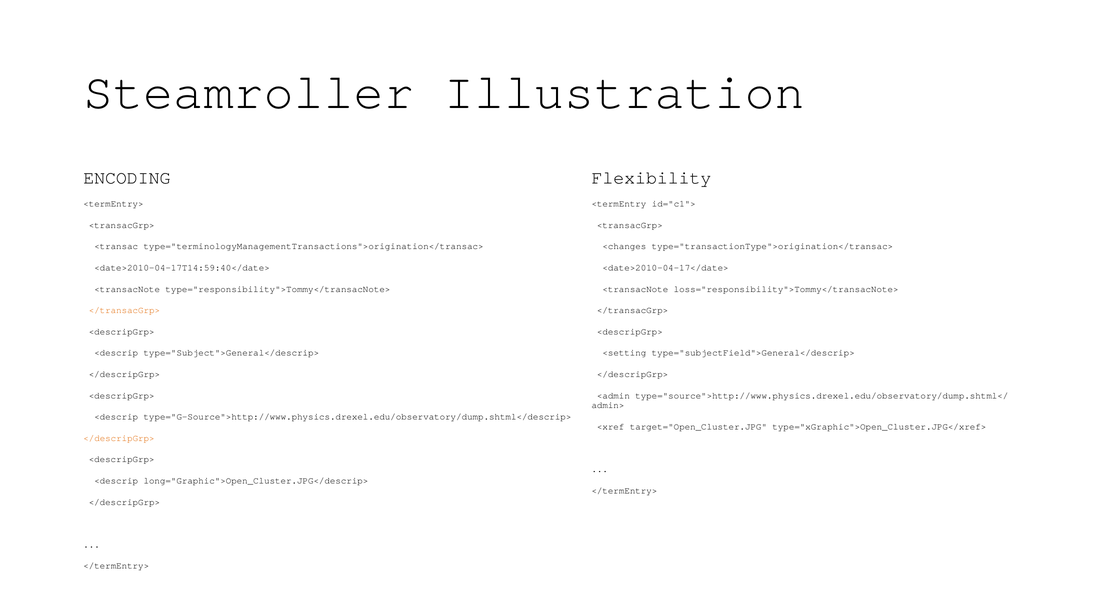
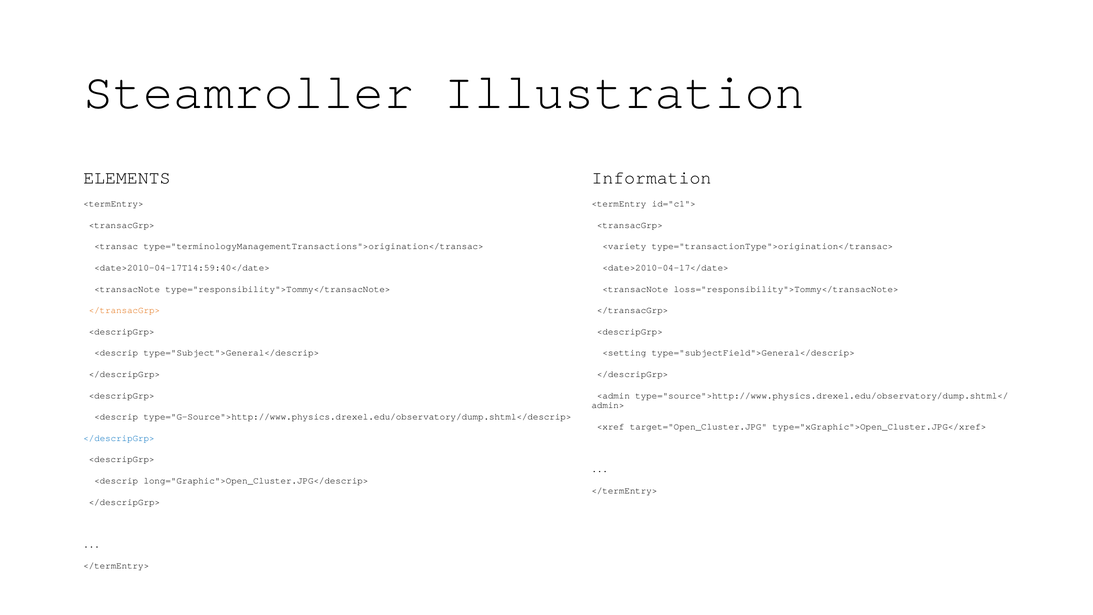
ENCODING: ENCODING -> ELEMENTS (127, 177)
Flexibility: Flexibility -> Information (651, 177)
<changes: <changes -> <variety (624, 246)
</descripGrp> colour: orange -> blue (119, 438)
